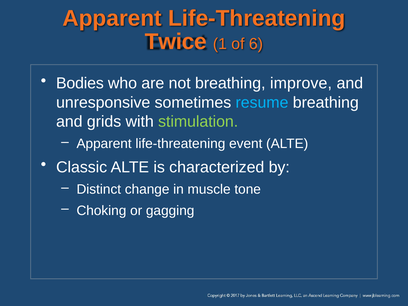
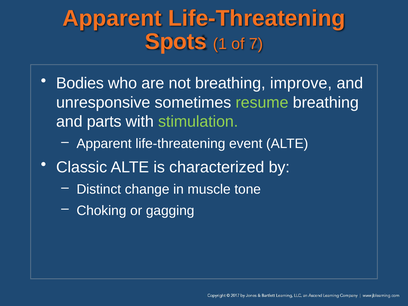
Twice: Twice -> Spots (176, 42)
6: 6 -> 7 (256, 44)
resume colour: light blue -> light green (262, 102)
grids: grids -> parts (104, 122)
